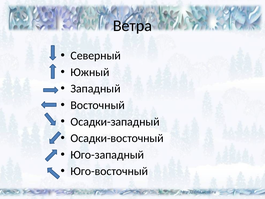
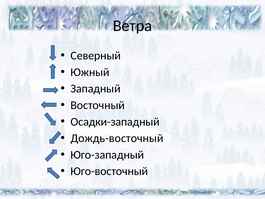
Осадки-восточный: Осадки-восточный -> Дождь-восточный (117, 138)
